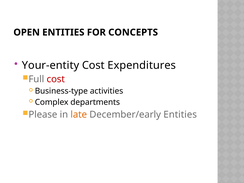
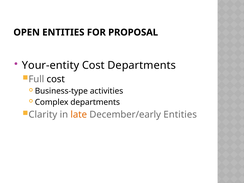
CONCEPTS: CONCEPTS -> PROPOSAL (133, 32)
Cost Expenditures: Expenditures -> Departments (142, 65)
cost colour: red -> black (56, 79)
Please: Please -> Clarity (43, 115)
